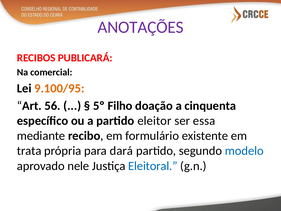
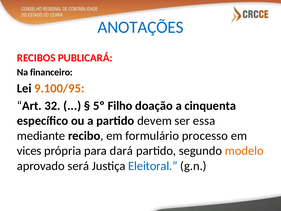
ANOTAÇÕES colour: purple -> blue (141, 27)
comercial: comercial -> financeiro (51, 72)
56: 56 -> 32 (53, 106)
eleitor: eleitor -> devem (154, 121)
existente: existente -> processo (205, 136)
trata: trata -> vices (29, 151)
modelo colour: blue -> orange (244, 151)
nele: nele -> será (78, 166)
